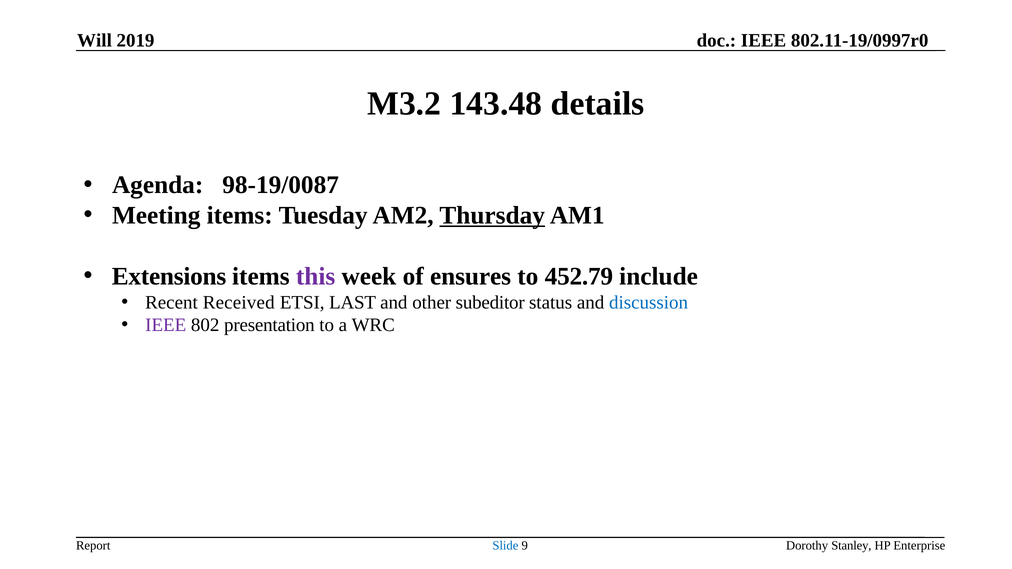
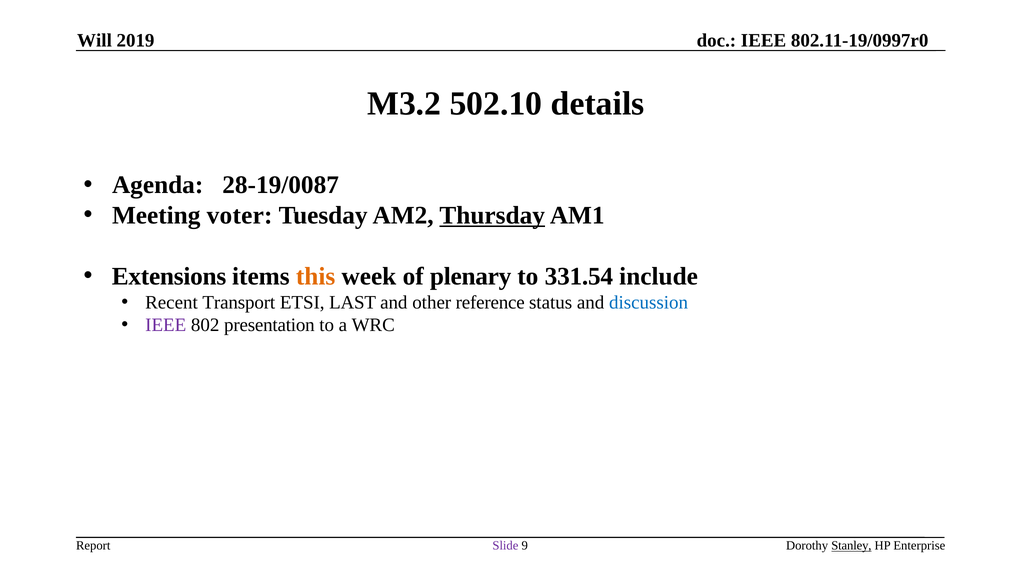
143.48: 143.48 -> 502.10 (496, 104)
98-19/0087: 98-19/0087 -> 28-19/0087 (281, 185)
Meeting items: items -> voter (240, 216)
this colour: purple -> orange (316, 276)
ensures: ensures -> plenary (471, 276)
452.79: 452.79 -> 331.54 (579, 276)
Received: Received -> Transport (239, 302)
subeditor: subeditor -> reference (490, 302)
Slide colour: blue -> purple (505, 546)
Stanley underline: none -> present (851, 546)
